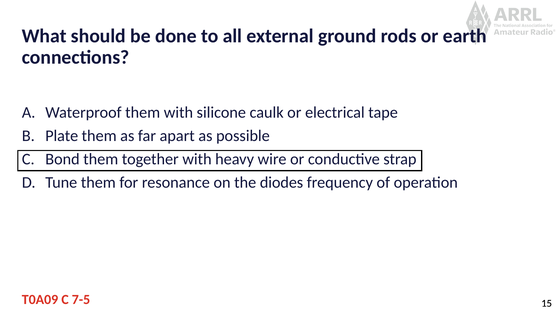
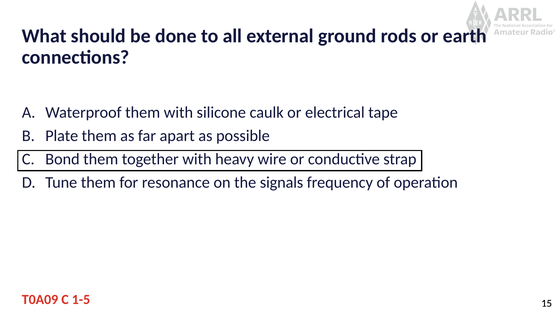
diodes: diodes -> signals (282, 182)
7-5: 7-5 -> 1-5 (81, 299)
